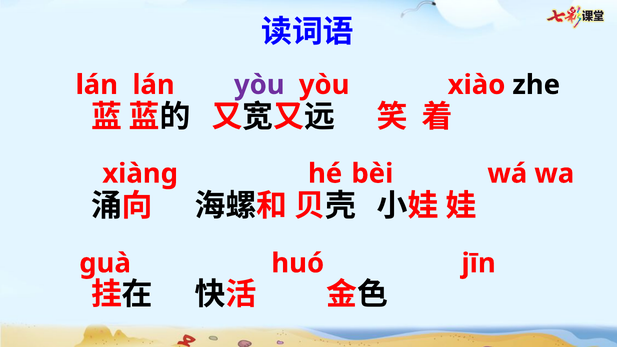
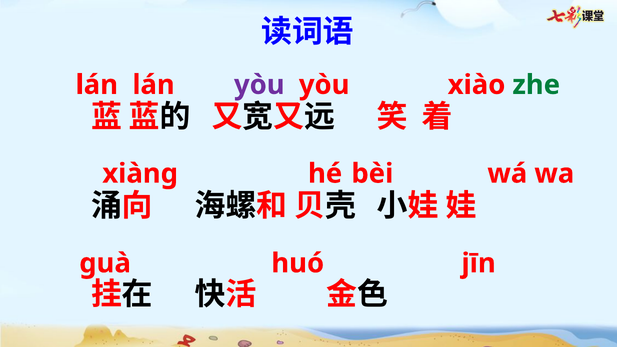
zhe colour: black -> green (536, 85)
